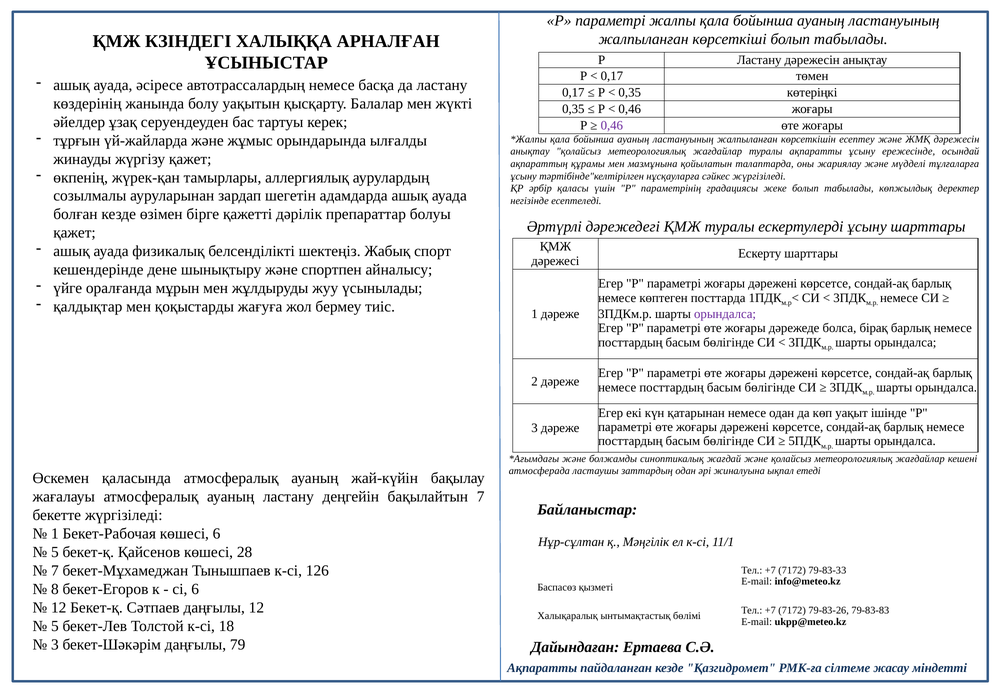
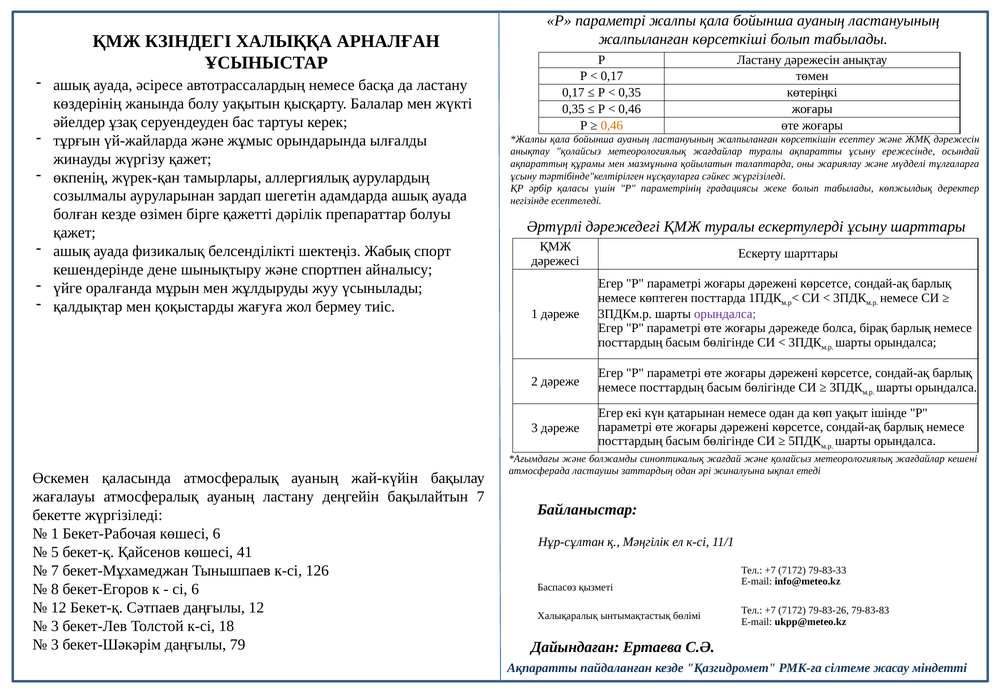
0,46 colour: purple -> orange (612, 125)
28: 28 -> 41 (245, 552)
5: 5 -> 3 (55, 626)
